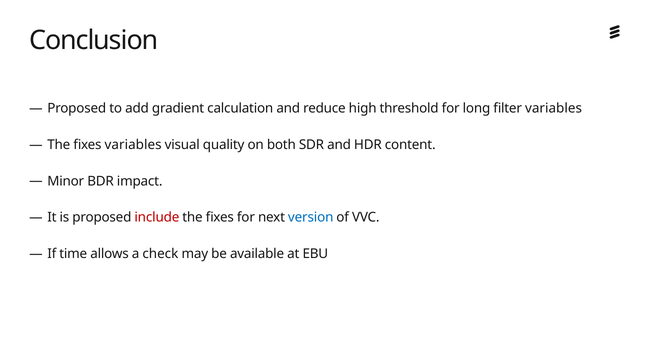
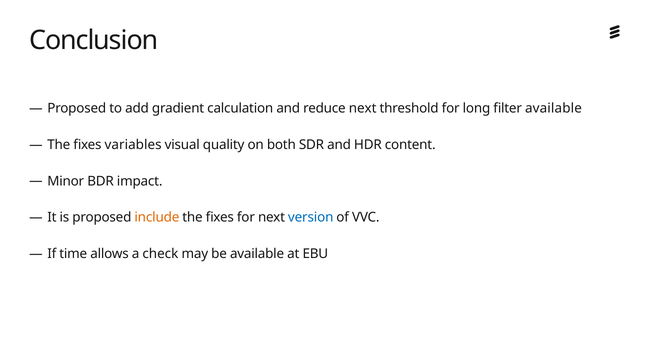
reduce high: high -> next (363, 108)
filter variables: variables -> available (553, 108)
include colour: red -> orange (157, 217)
